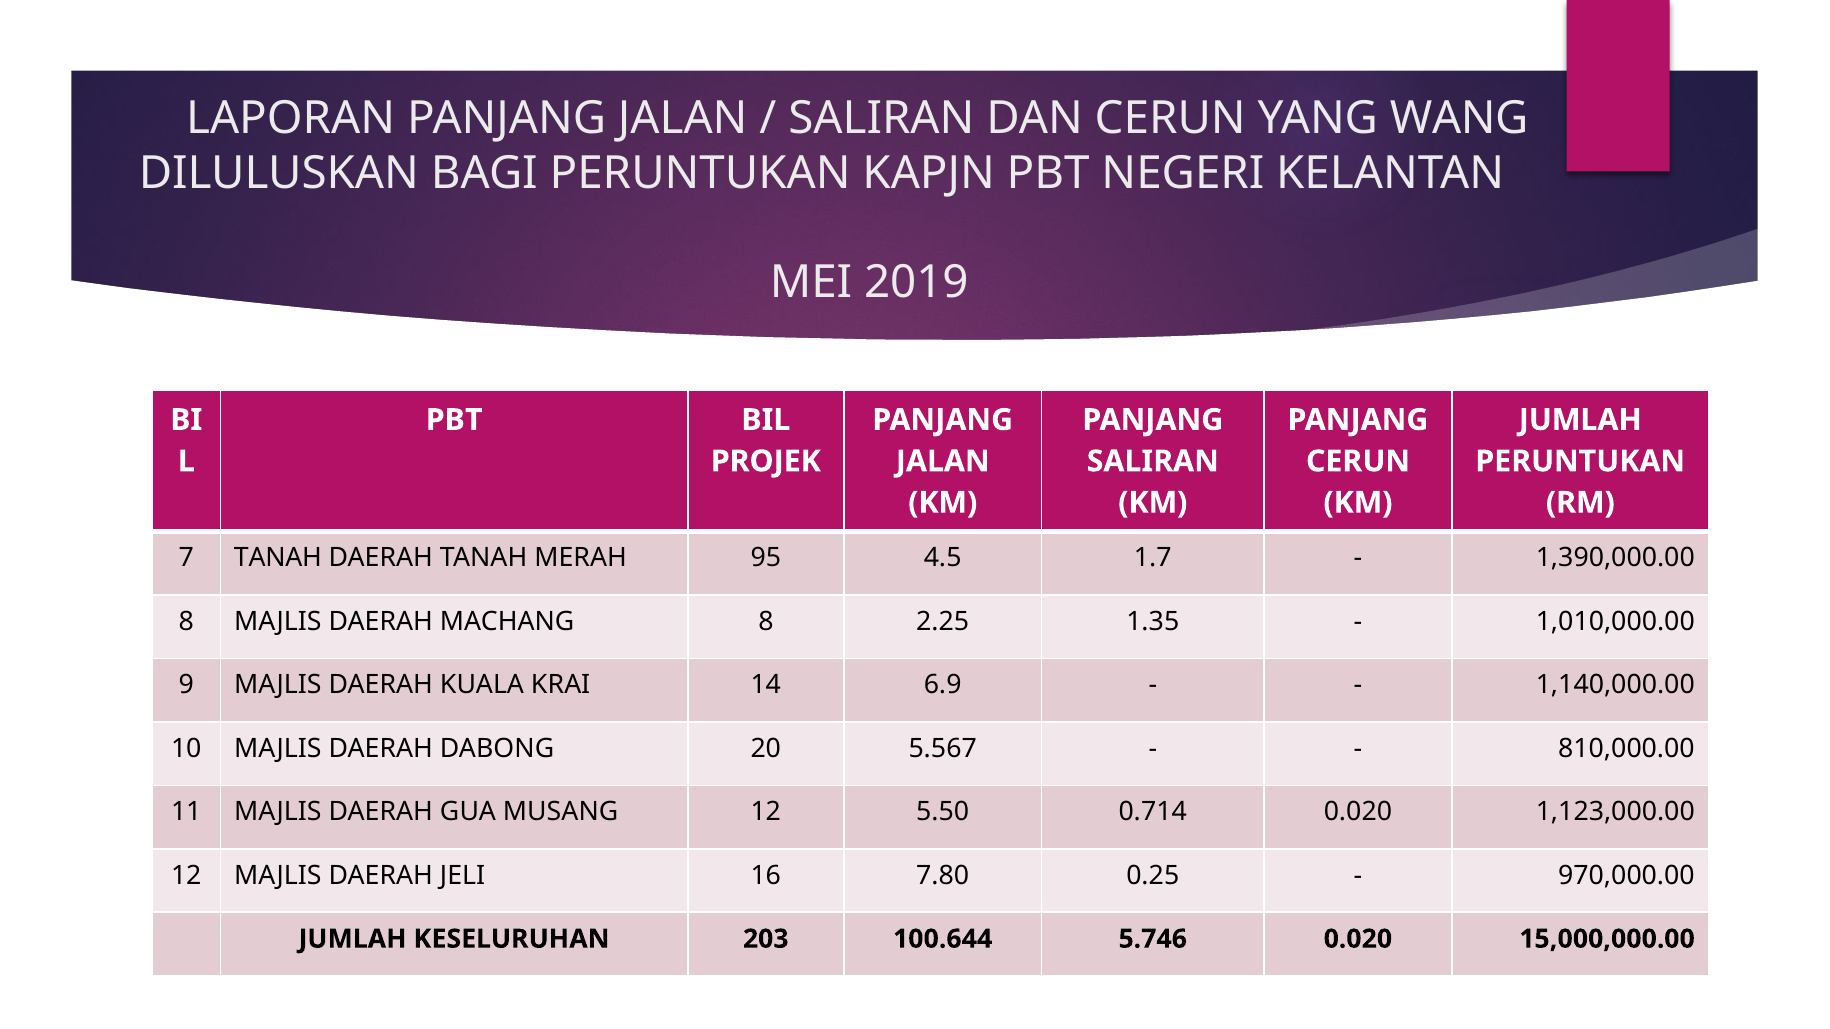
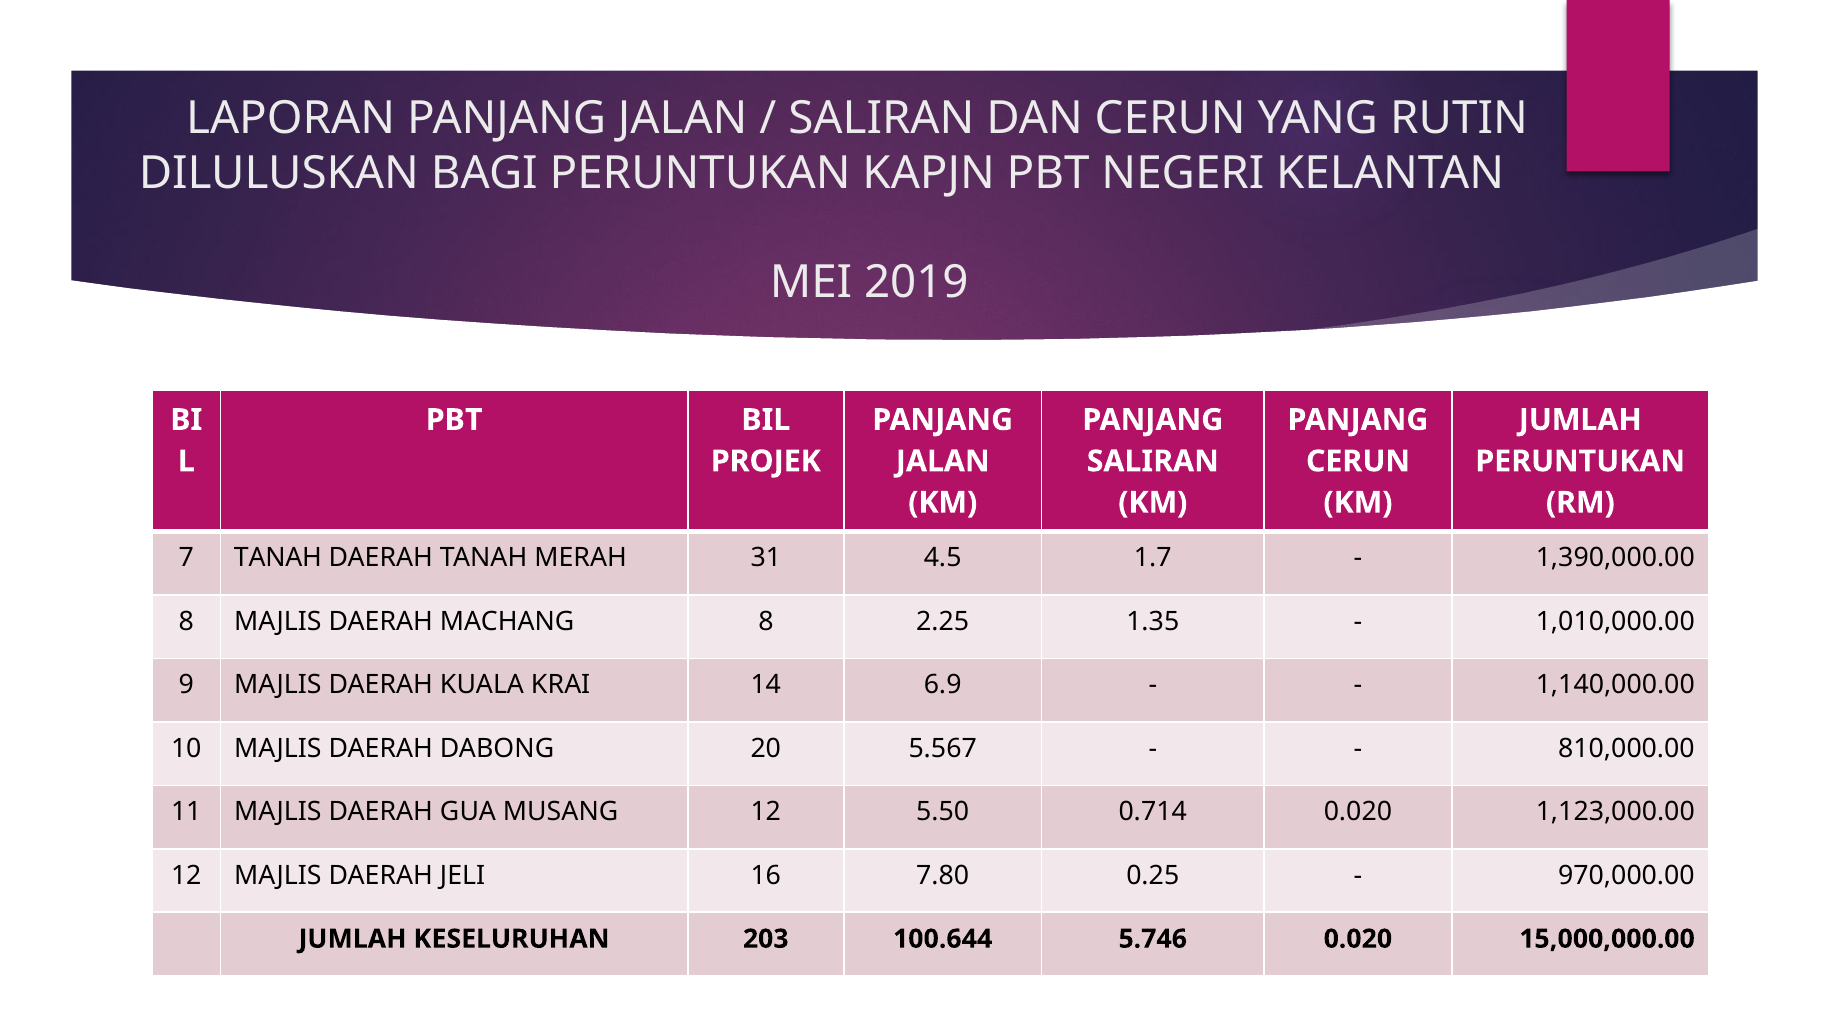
WANG: WANG -> RUTIN (1459, 118)
95: 95 -> 31 (766, 558)
